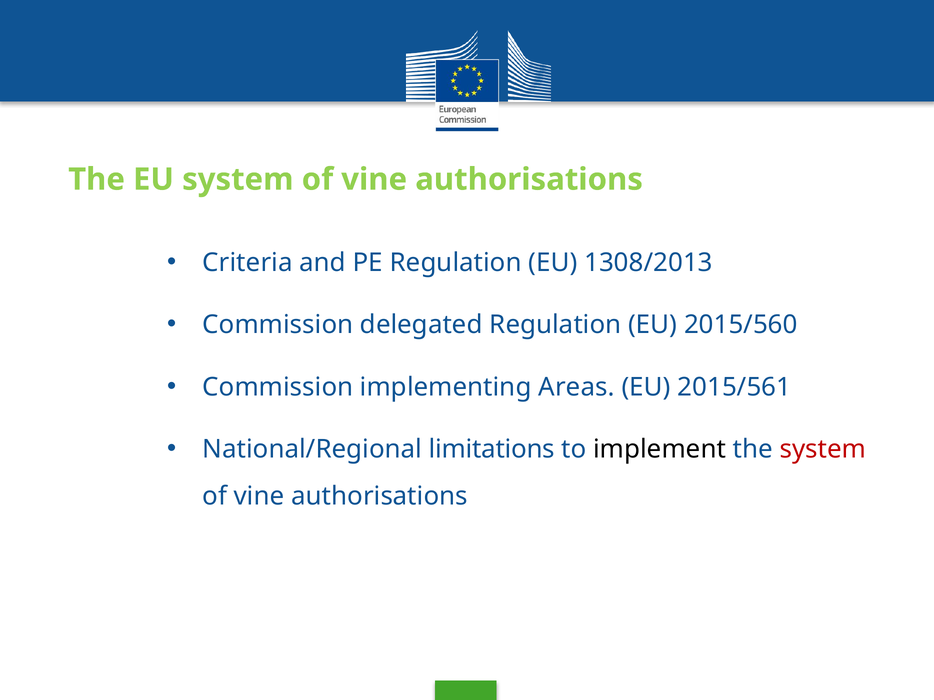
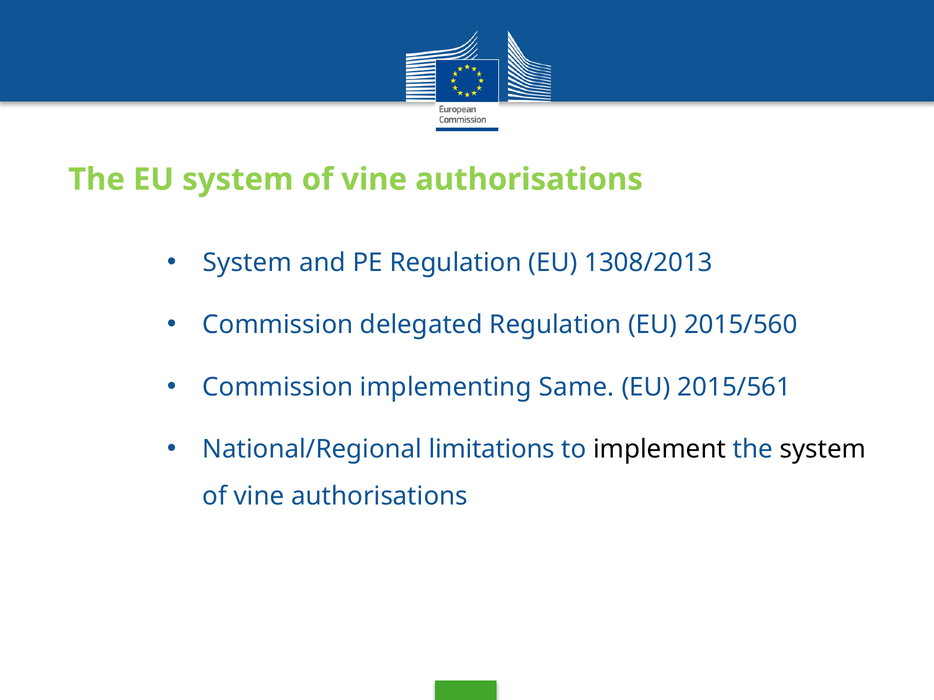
Criteria: Criteria -> System (247, 263)
Areas: Areas -> Same (577, 387)
system colour: red -> black (823, 450)
